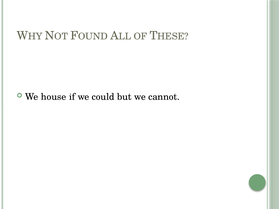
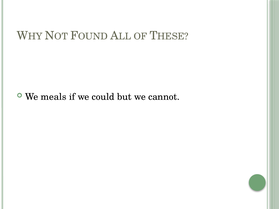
house: house -> meals (54, 97)
